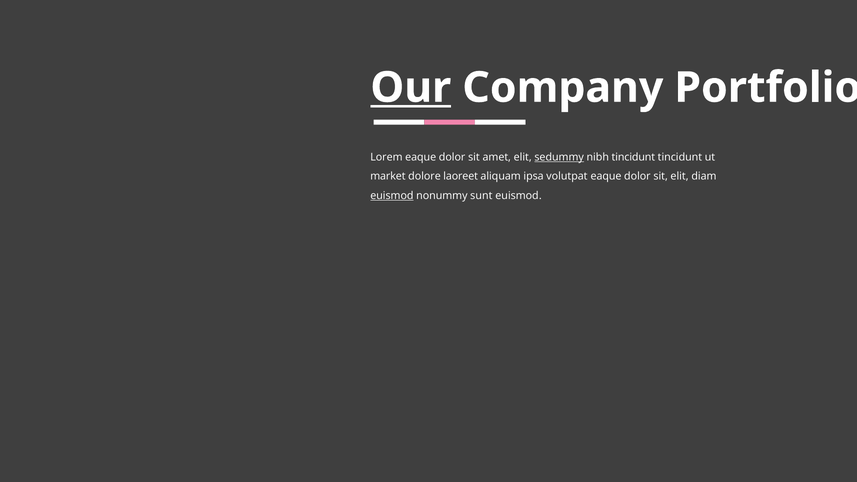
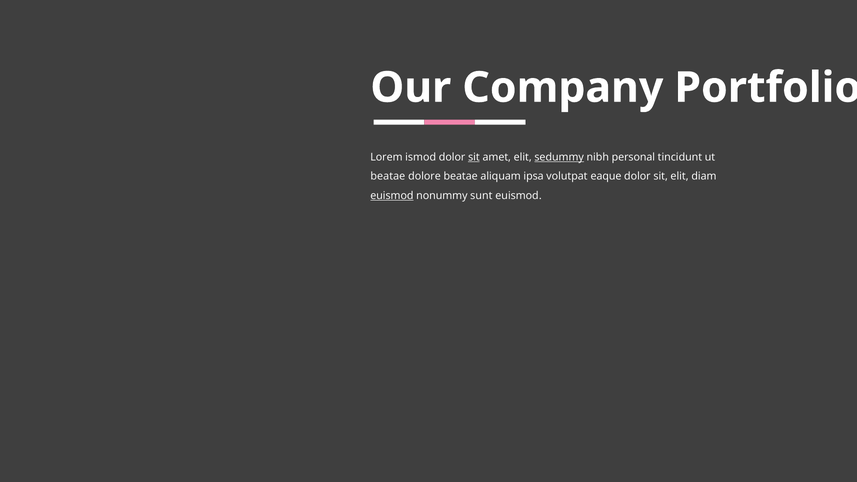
Our underline: present -> none (411, 88)
Lorem eaque: eaque -> ismod (421, 157)
sit underline: none -> present (474, 157)
nibh tincidunt: tincidunt -> personal (633, 157)
market: market -> beatae (388, 176)
dolore laoreet: laoreet -> beatae (461, 176)
